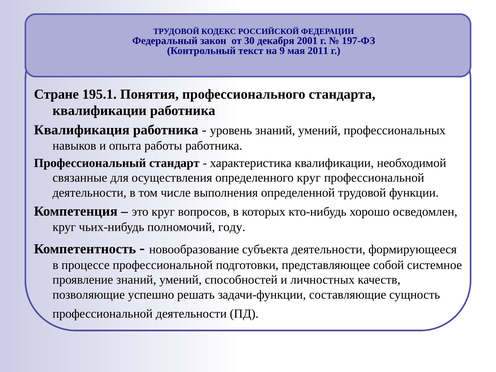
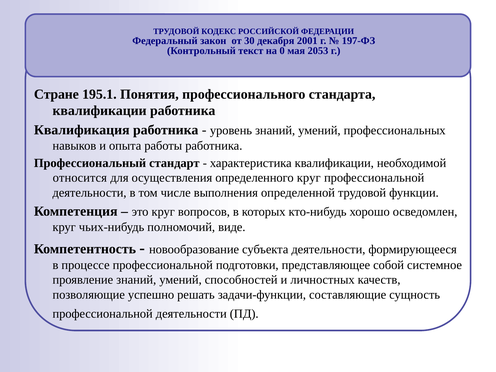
9: 9 -> 0 (282, 51)
2011: 2011 -> 2053 (318, 51)
связанные: связанные -> относится (80, 178)
году: году -> виде (232, 227)
